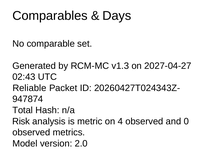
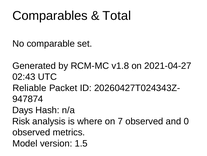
Days: Days -> Total (117, 16)
v1.3: v1.3 -> v1.8 (120, 65)
2027-04-27: 2027-04-27 -> 2021-04-27 (168, 65)
Total: Total -> Days (23, 110)
metric: metric -> where (90, 121)
4: 4 -> 7 (120, 121)
2.0: 2.0 -> 1.5 (81, 143)
